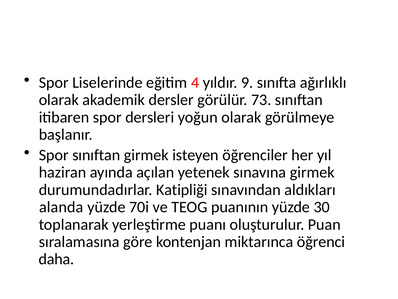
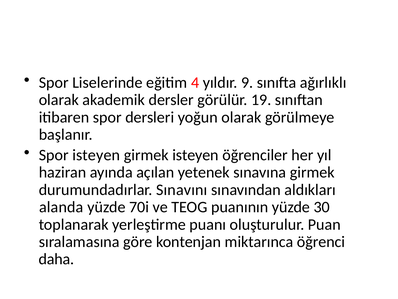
73: 73 -> 19 (261, 100)
Spor sınıftan: sınıftan -> isteyen (96, 155)
Katipliği: Katipliği -> Sınavını (182, 189)
